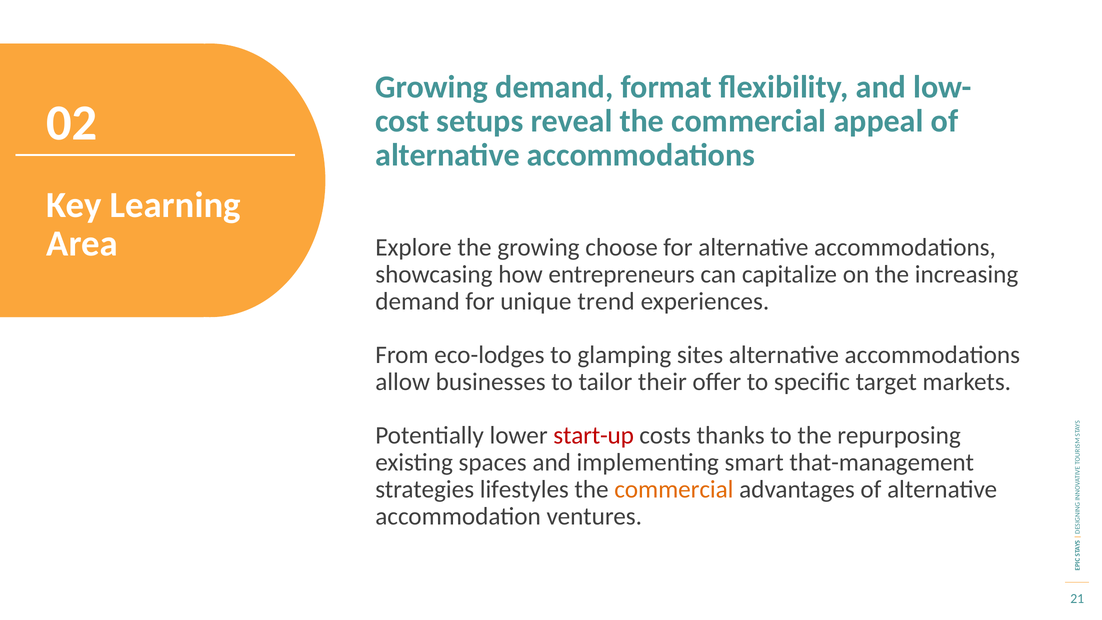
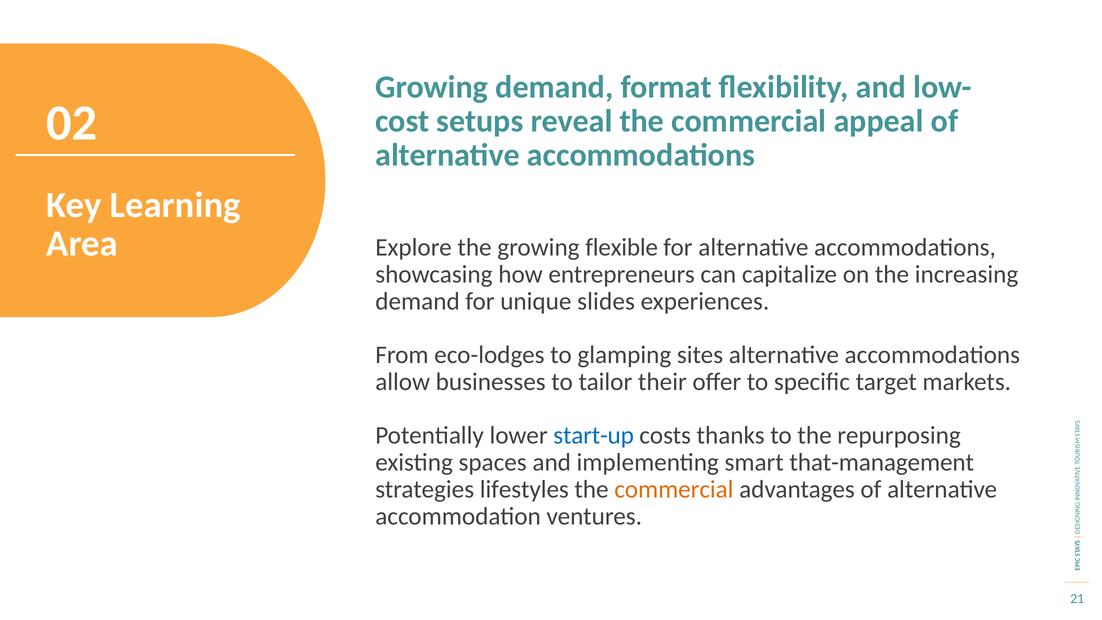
choose: choose -> flexible (622, 247)
trend: trend -> slides (606, 301)
start-up colour: red -> blue (594, 436)
